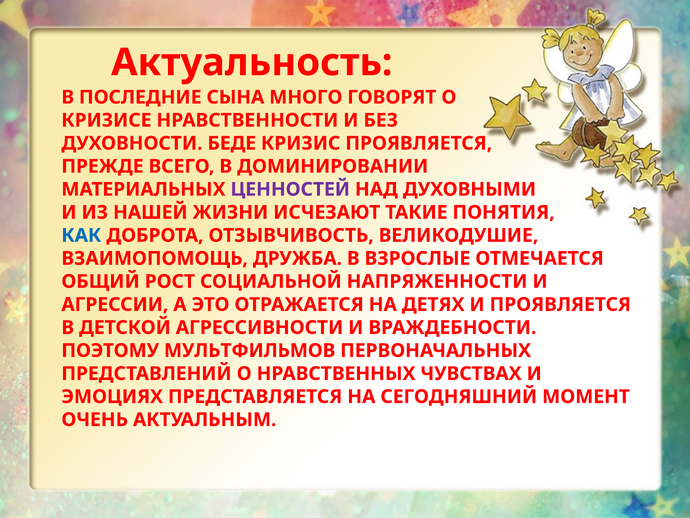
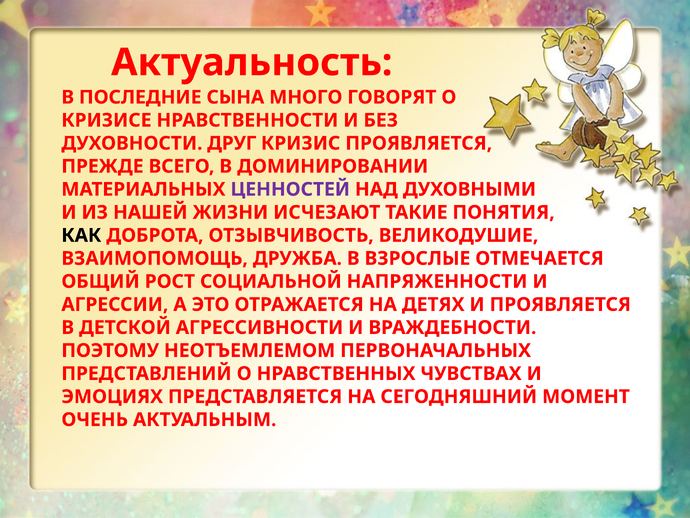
БЕДЕ: БЕДЕ -> ДРУГ (232, 143)
КАК colour: blue -> black (81, 235)
МУЛЬТФИЛЬМОВ: МУЛЬТФИЛЬМОВ -> НЕОТЪЕМЛЕМОМ (250, 350)
